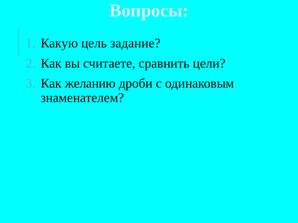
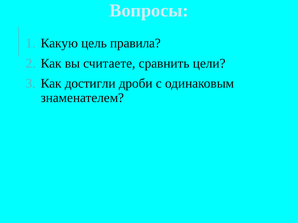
задание: задание -> правила (135, 43)
желанию: желанию -> достигли (90, 84)
